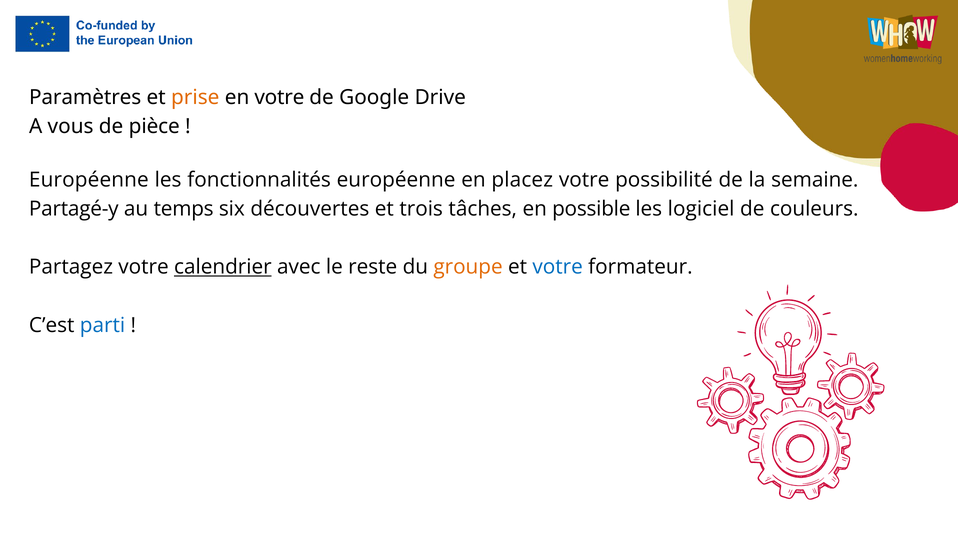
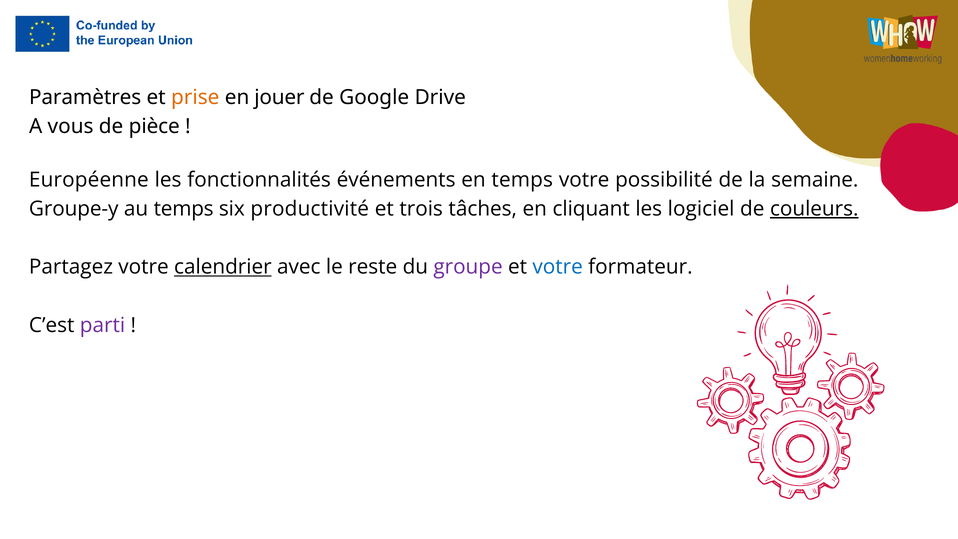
en votre: votre -> jouer (279, 98)
fonctionnalités européenne: européenne -> événements (396, 180)
en placez: placez -> temps (522, 180)
Partagé-y: Partagé-y -> Groupe-y (74, 209)
découvertes: découvertes -> productivité (310, 209)
possible: possible -> cliquant (591, 209)
couleurs underline: none -> present (814, 209)
groupe colour: orange -> purple (468, 267)
parti colour: blue -> purple (102, 325)
